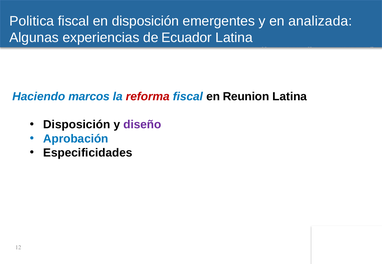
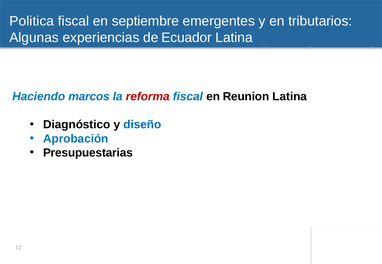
en disposición: disposición -> septiembre (145, 21)
analizada: analizada -> tributarios (320, 21)
Disposición: Disposición -> Diagnóstico (77, 125)
diseño colour: purple -> blue (142, 125)
Especificidades: Especificidades -> Presupuestarias (88, 153)
